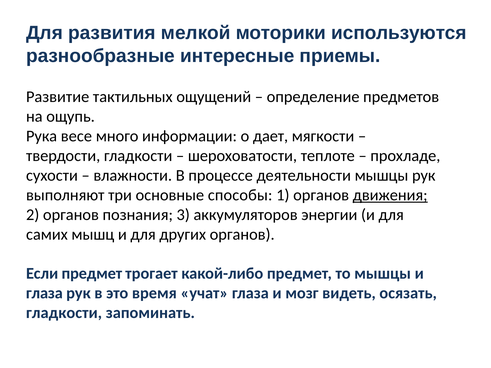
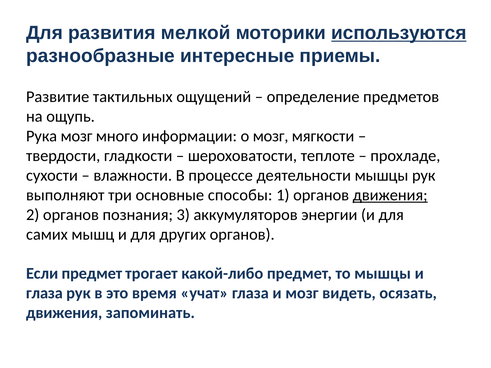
используются underline: none -> present (399, 33)
Рука весе: весе -> мозг (77, 136)
о дает: дает -> мозг (271, 136)
гладкости: гладкости -> движения (64, 313)
